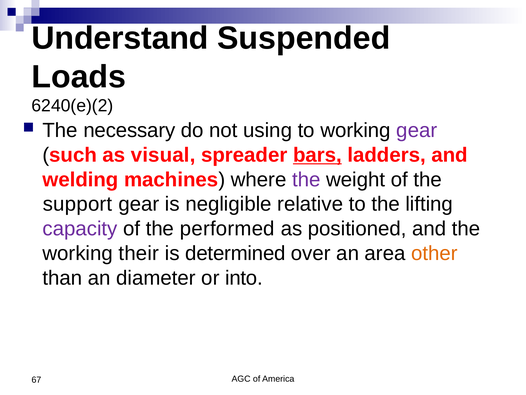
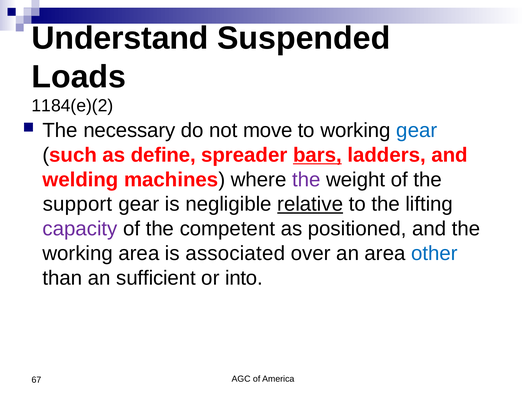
6240(e)(2: 6240(e)(2 -> 1184(e)(2 (72, 106)
using: using -> move (268, 130)
gear colour: purple -> blue (417, 130)
visual: visual -> define (163, 155)
relative underline: none -> present (310, 204)
performed: performed -> competent (227, 229)
working their: their -> area (139, 253)
determined: determined -> associated (235, 253)
other colour: orange -> blue (434, 253)
diameter: diameter -> sufficient (156, 278)
